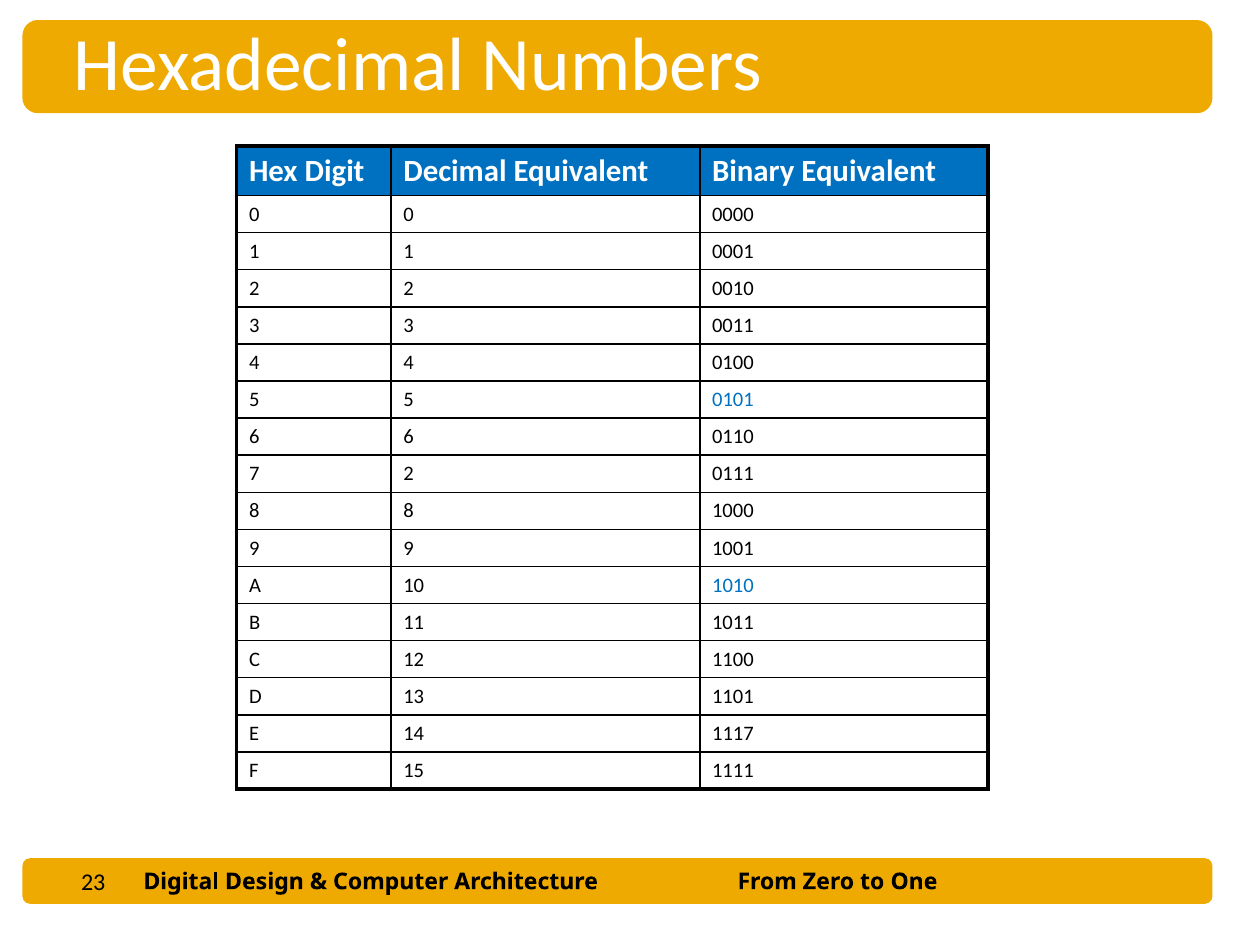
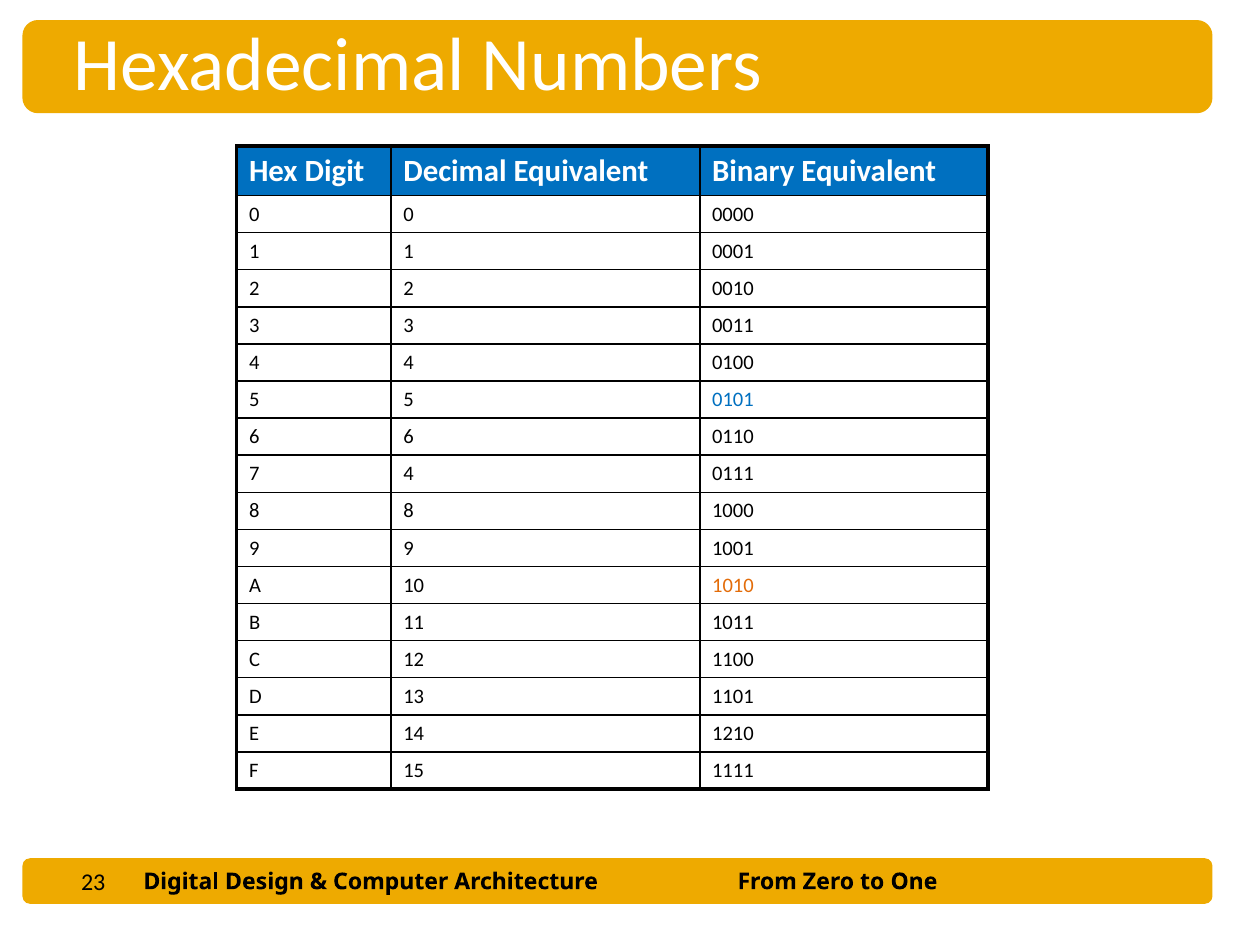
7 2: 2 -> 4 (409, 474)
1010 colour: blue -> orange (733, 586)
1117: 1117 -> 1210 (733, 734)
